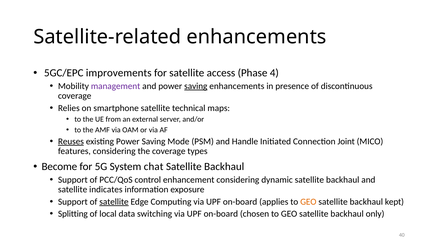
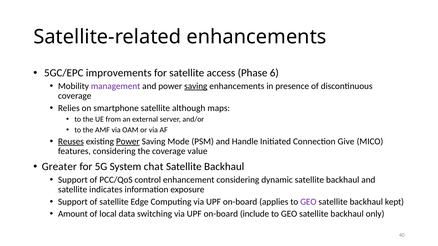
4: 4 -> 6 (274, 73)
technical: technical -> although (189, 108)
Power underline: none -> present (128, 142)
Joint: Joint -> Give (346, 142)
types: types -> value (198, 151)
Become: Become -> Greater (59, 167)
satellite underline: present -> none (114, 202)
GEO colour: orange -> purple (308, 202)
Splitting: Splitting -> Amount (73, 214)
chosen: chosen -> include (255, 214)
